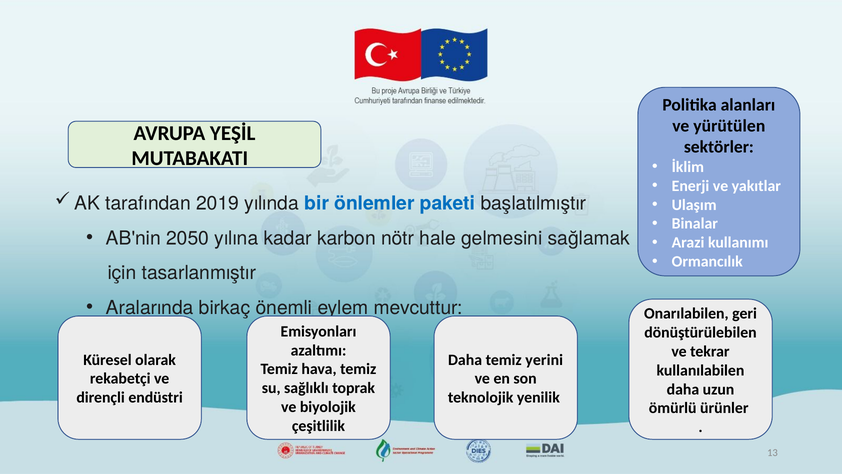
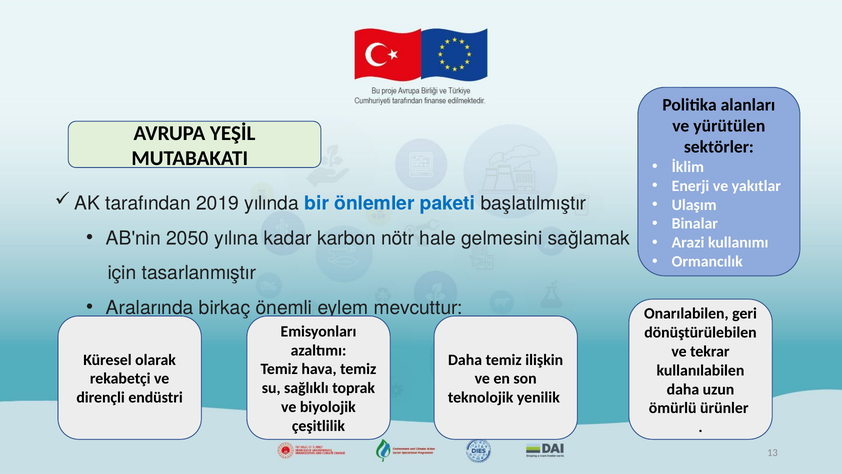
yerini: yerini -> ilişkin (544, 360)
